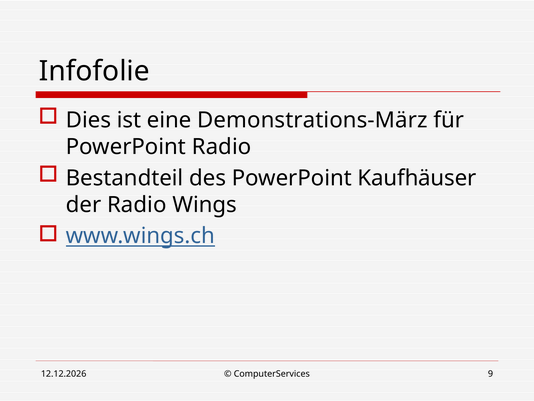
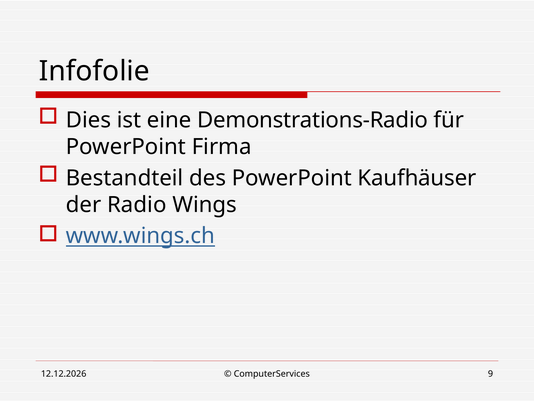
Demonstrations-März: Demonstrations-März -> Demonstrations-Radio (313, 120)
PowerPoint Radio: Radio -> Firma (222, 147)
